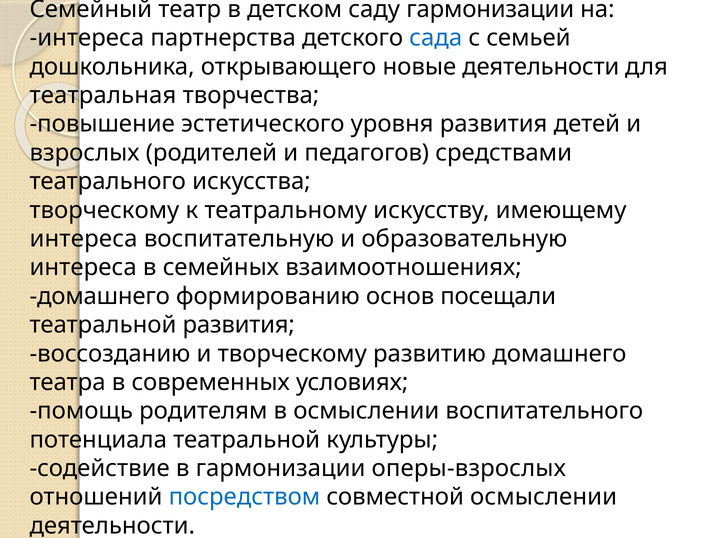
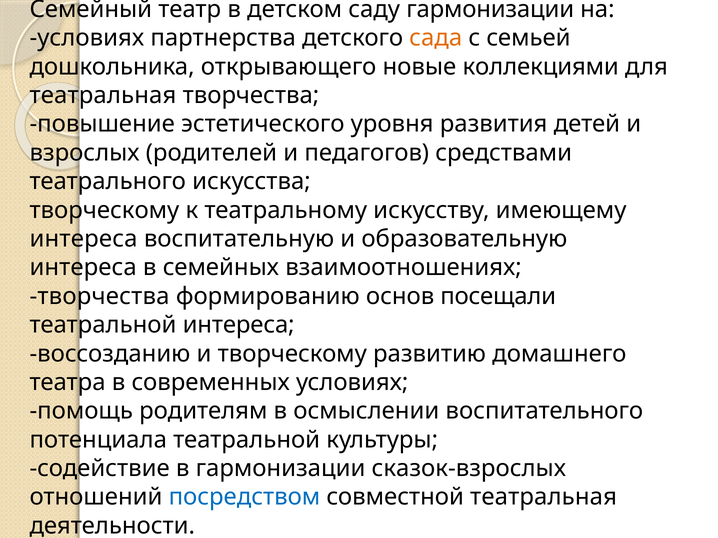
интереса: интереса -> условиях (87, 38)
сада colour: blue -> orange (436, 38)
новые деятельности: деятельности -> коллекциями (541, 67)
домашнего: домашнего -> творчества (100, 297)
театральной развития: развития -> интереса (239, 325)
оперы-взрослых: оперы-взрослых -> сказок-взрослых (469, 469)
совместной осмыслении: осмыслении -> театральная (544, 498)
